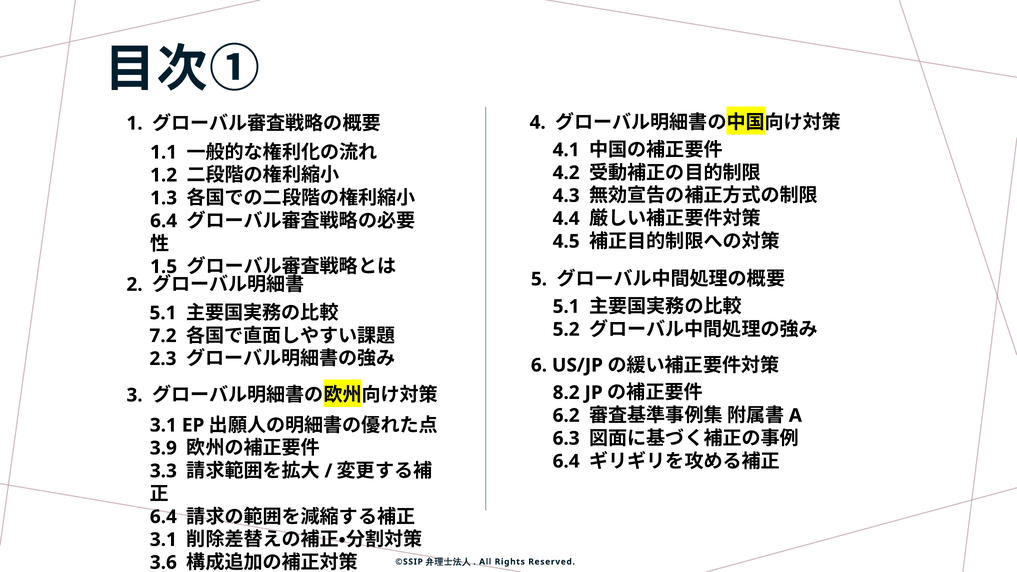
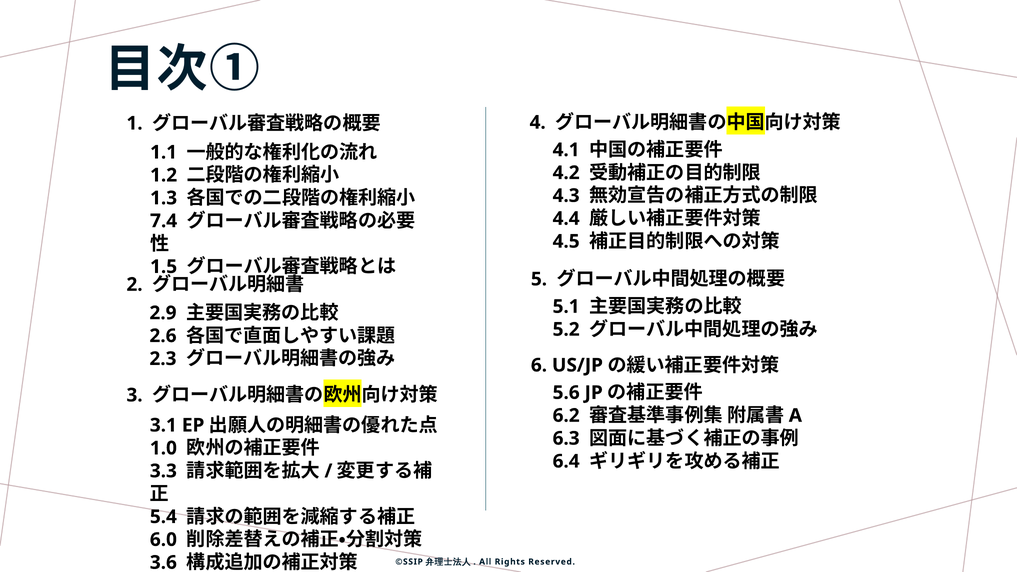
6.4: 6.4 -> 7.4 (164, 221)
5.1: 5.1 -> 2.9 (163, 313)
7.2: 7.2 -> 2.6 (163, 336)
8.2: 8.2 -> 5.6 (566, 393)
3.9: 3.9 -> 1.0 (163, 448)
6.4: 6.4 -> 5.4 (163, 517)
3.1: 3.1 -> 6.0 (163, 540)
